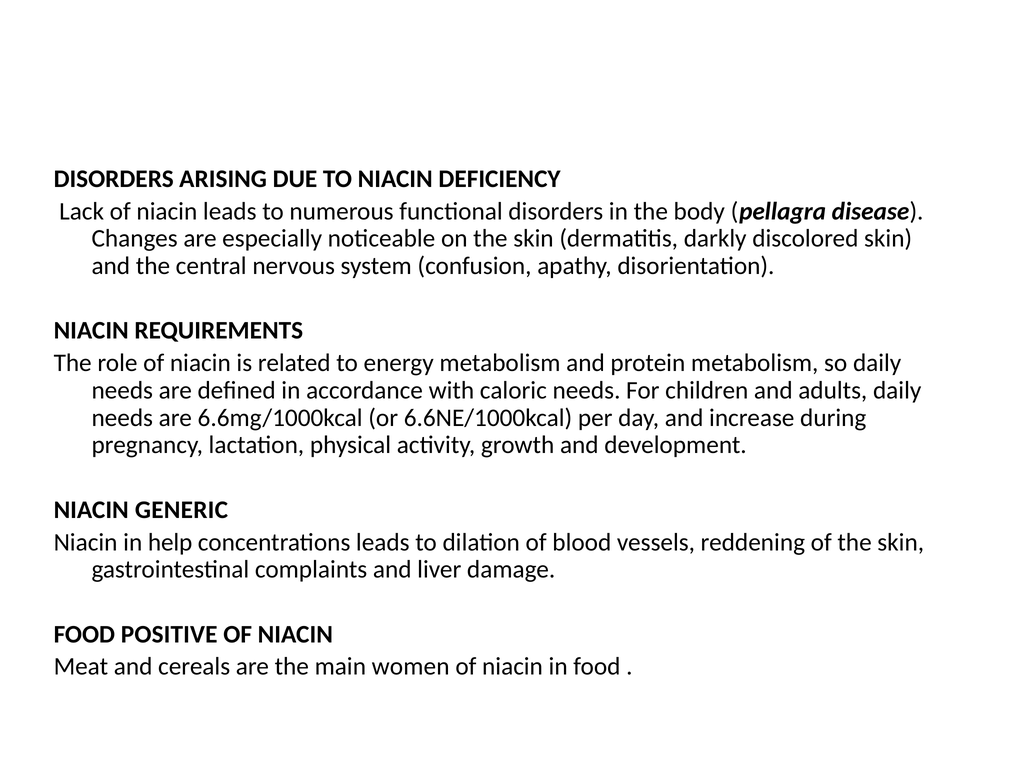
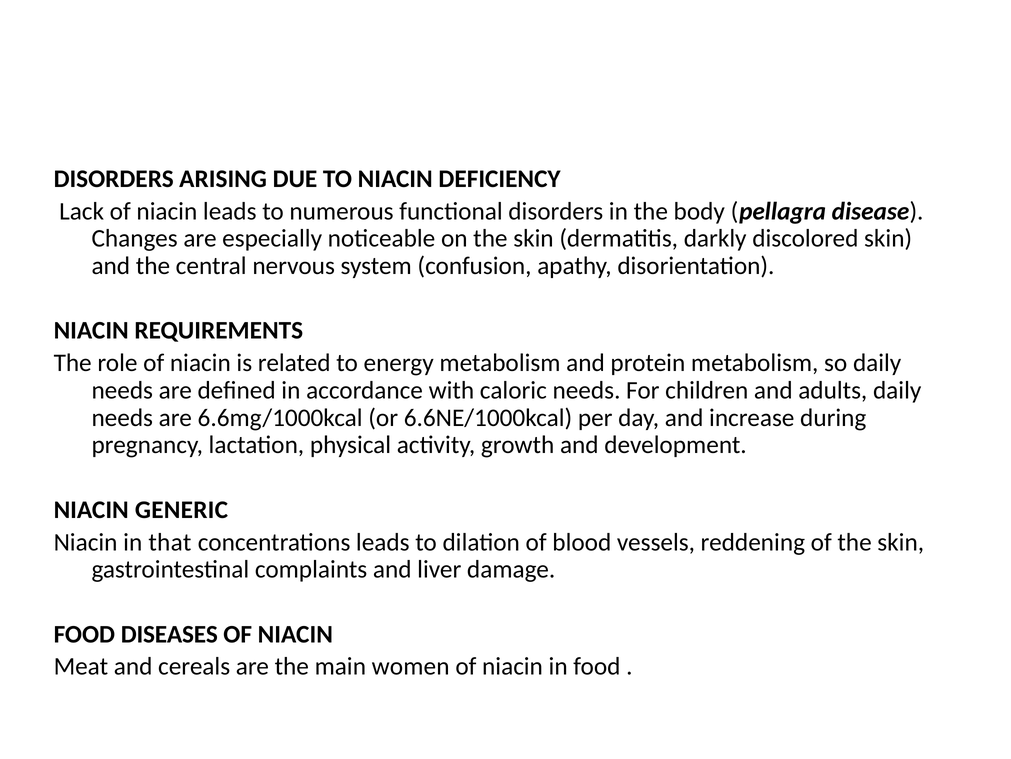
help: help -> that (170, 542)
POSITIVE: POSITIVE -> DISEASES (169, 634)
